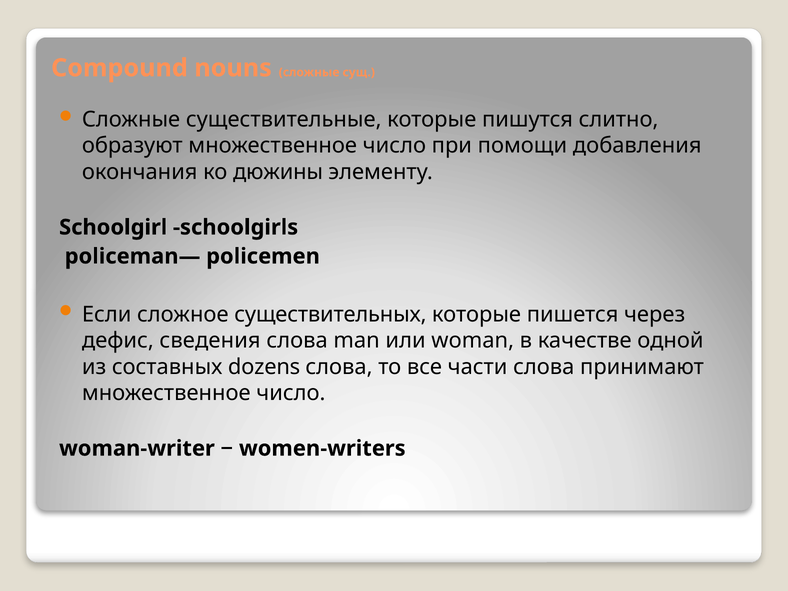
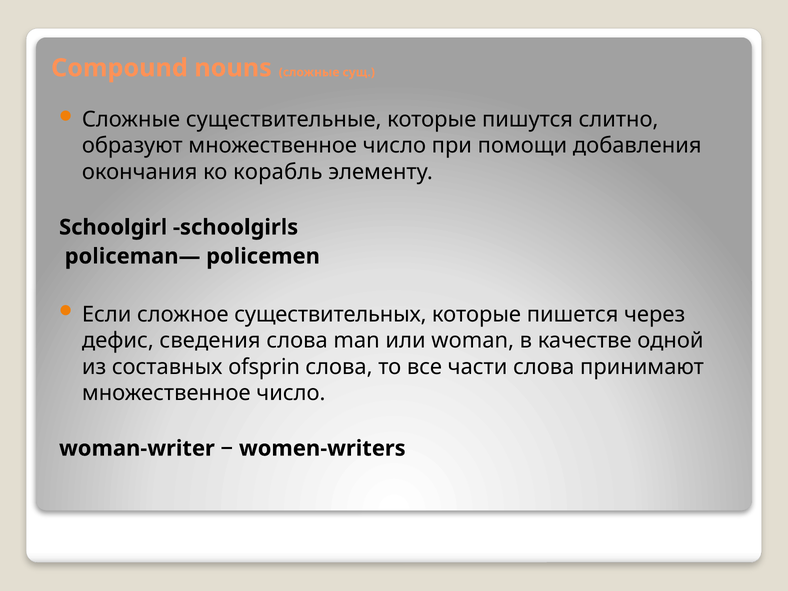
дюжины: дюжины -> корабль (278, 172)
dozens: dozens -> ofsprin (264, 367)
